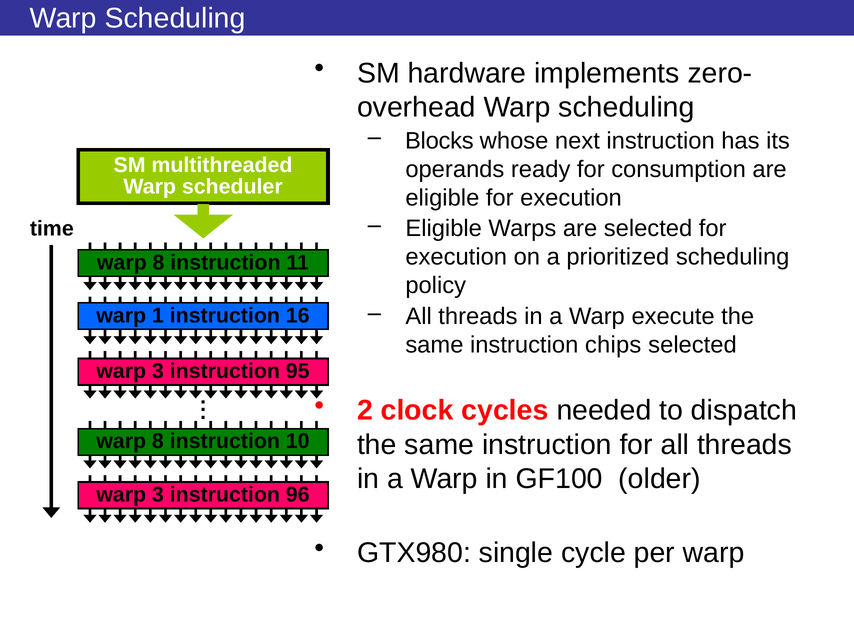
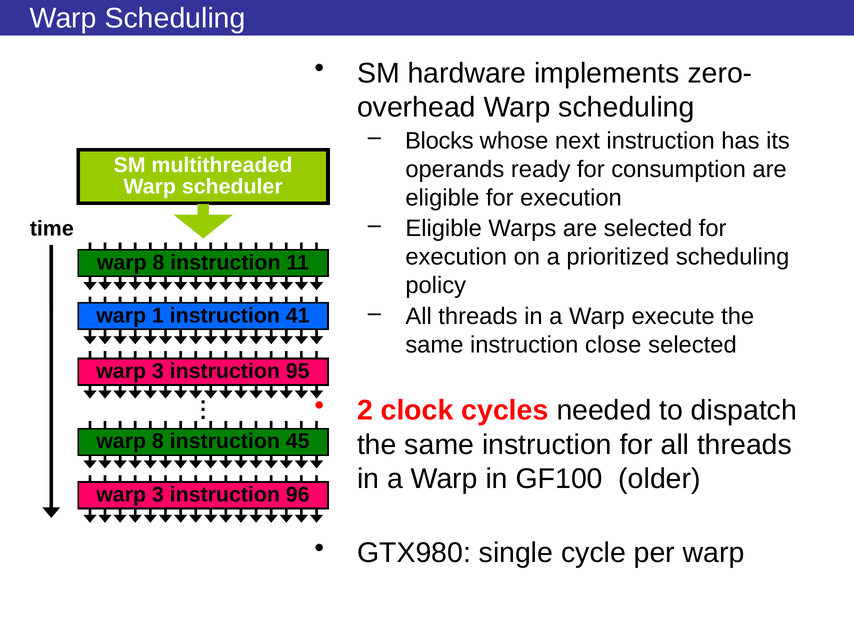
16: 16 -> 41 (298, 315)
chips: chips -> close (613, 345)
10: 10 -> 45 (298, 441)
